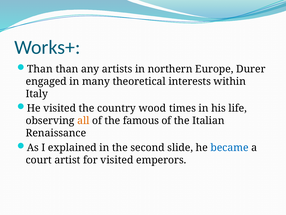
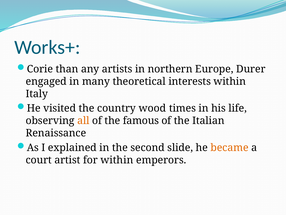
Than: Than -> Corie (40, 69)
became colour: blue -> orange (230, 147)
for visited: visited -> within (117, 160)
